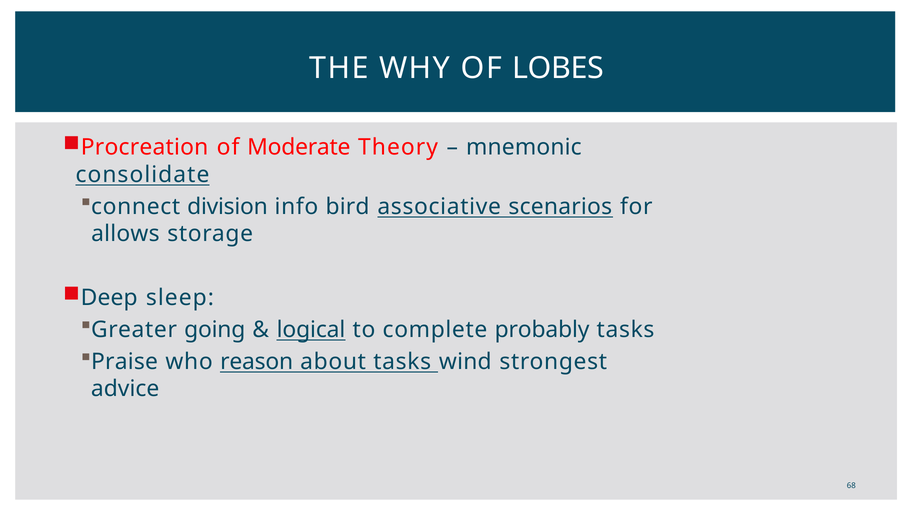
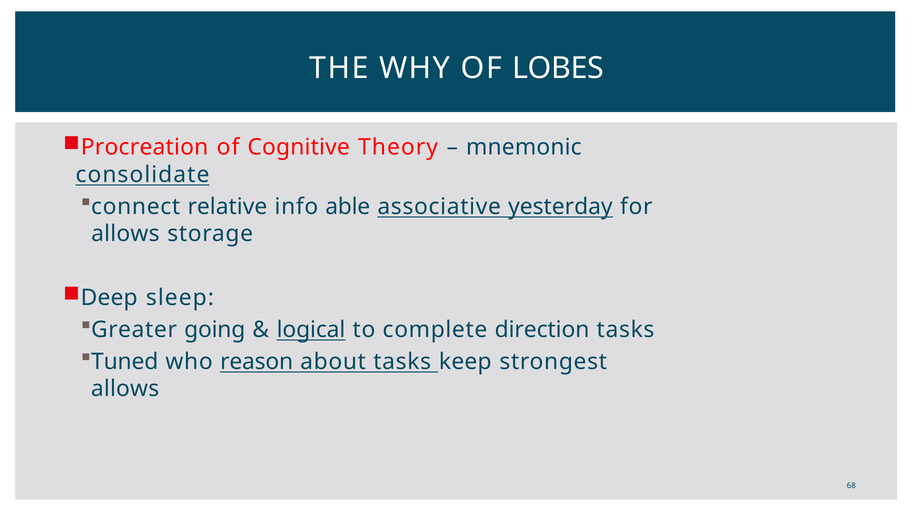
Moderate: Moderate -> Cognitive (299, 147)
division: division -> relative (227, 207)
bird: bird -> able (348, 207)
scenarios: scenarios -> yesterday (560, 207)
probably: probably -> direction (542, 330)
Praise: Praise -> Tuned (125, 362)
wind: wind -> keep (465, 362)
advice: advice -> allows (125, 389)
